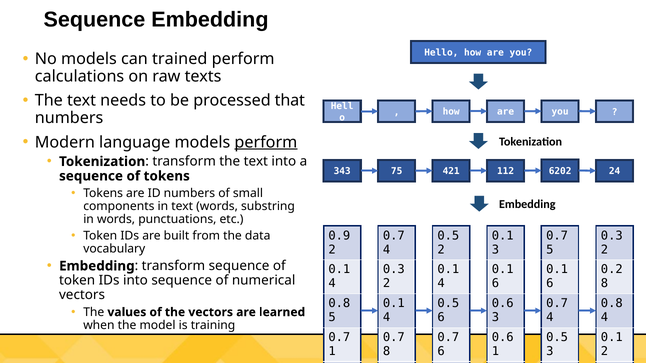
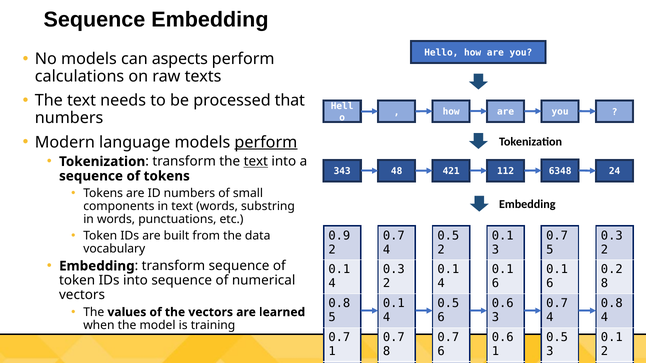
trained: trained -> aspects (180, 59)
text underline: none -> present (256, 162)
75: 75 -> 48 (397, 172)
6202: 6202 -> 6348 (560, 171)
